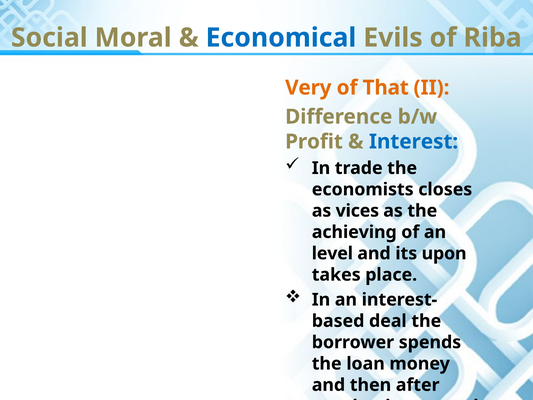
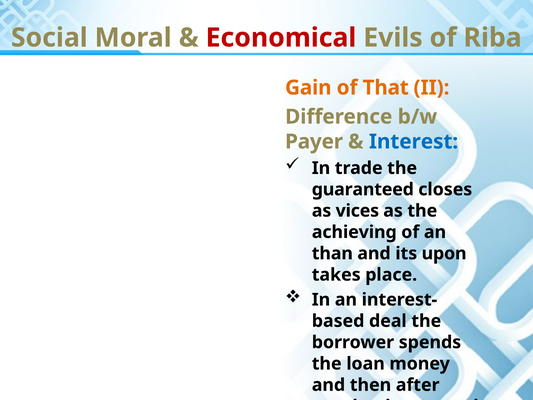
Economical colour: blue -> red (281, 38)
Very: Very -> Gain (308, 88)
Profit: Profit -> Payer (314, 142)
economists: economists -> guaranteed (363, 189)
level: level -> than (332, 253)
